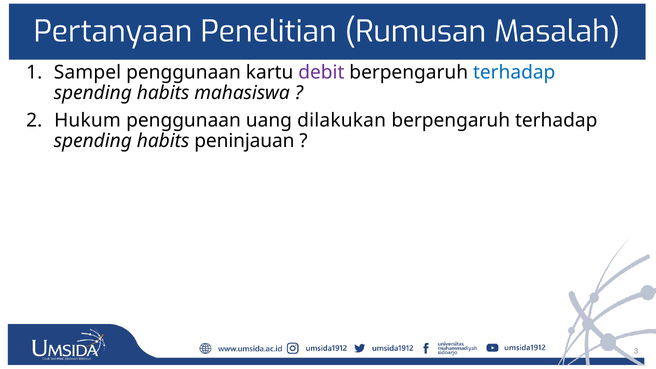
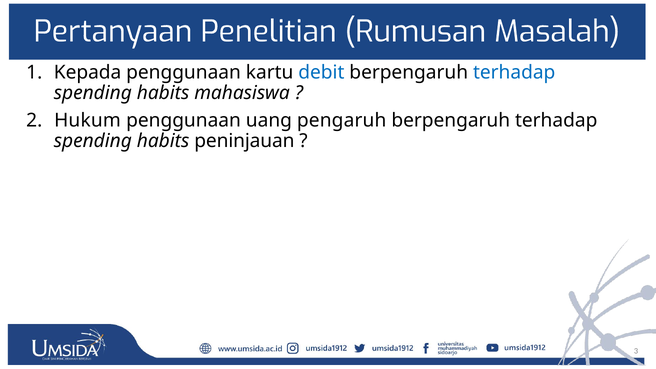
Sampel: Sampel -> Kepada (88, 72)
debit colour: purple -> blue (321, 72)
dilakukan: dilakukan -> pengaruh (342, 120)
